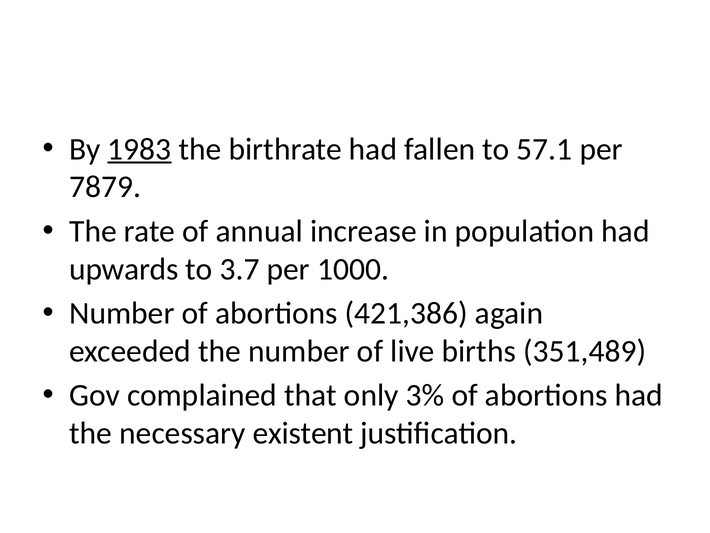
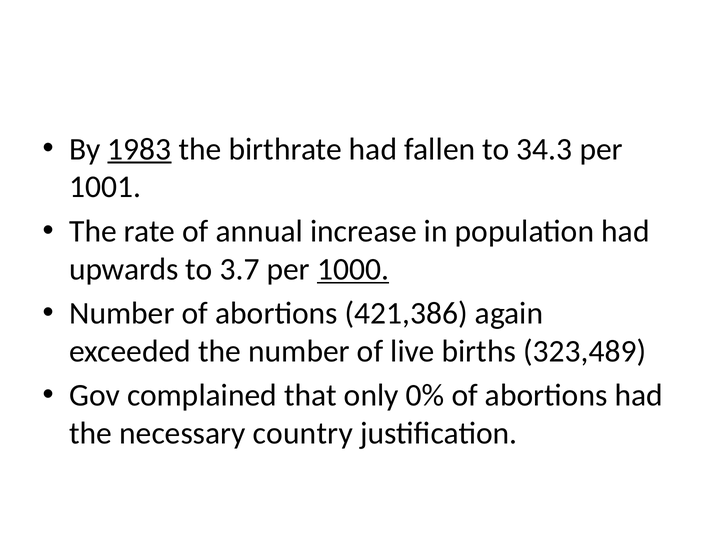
57.1: 57.1 -> 34.3 (544, 149)
7879: 7879 -> 1001 (105, 187)
1000 underline: none -> present (353, 269)
351,489: 351,489 -> 323,489 (585, 351)
3%: 3% -> 0% (425, 395)
existent: existent -> country (303, 433)
